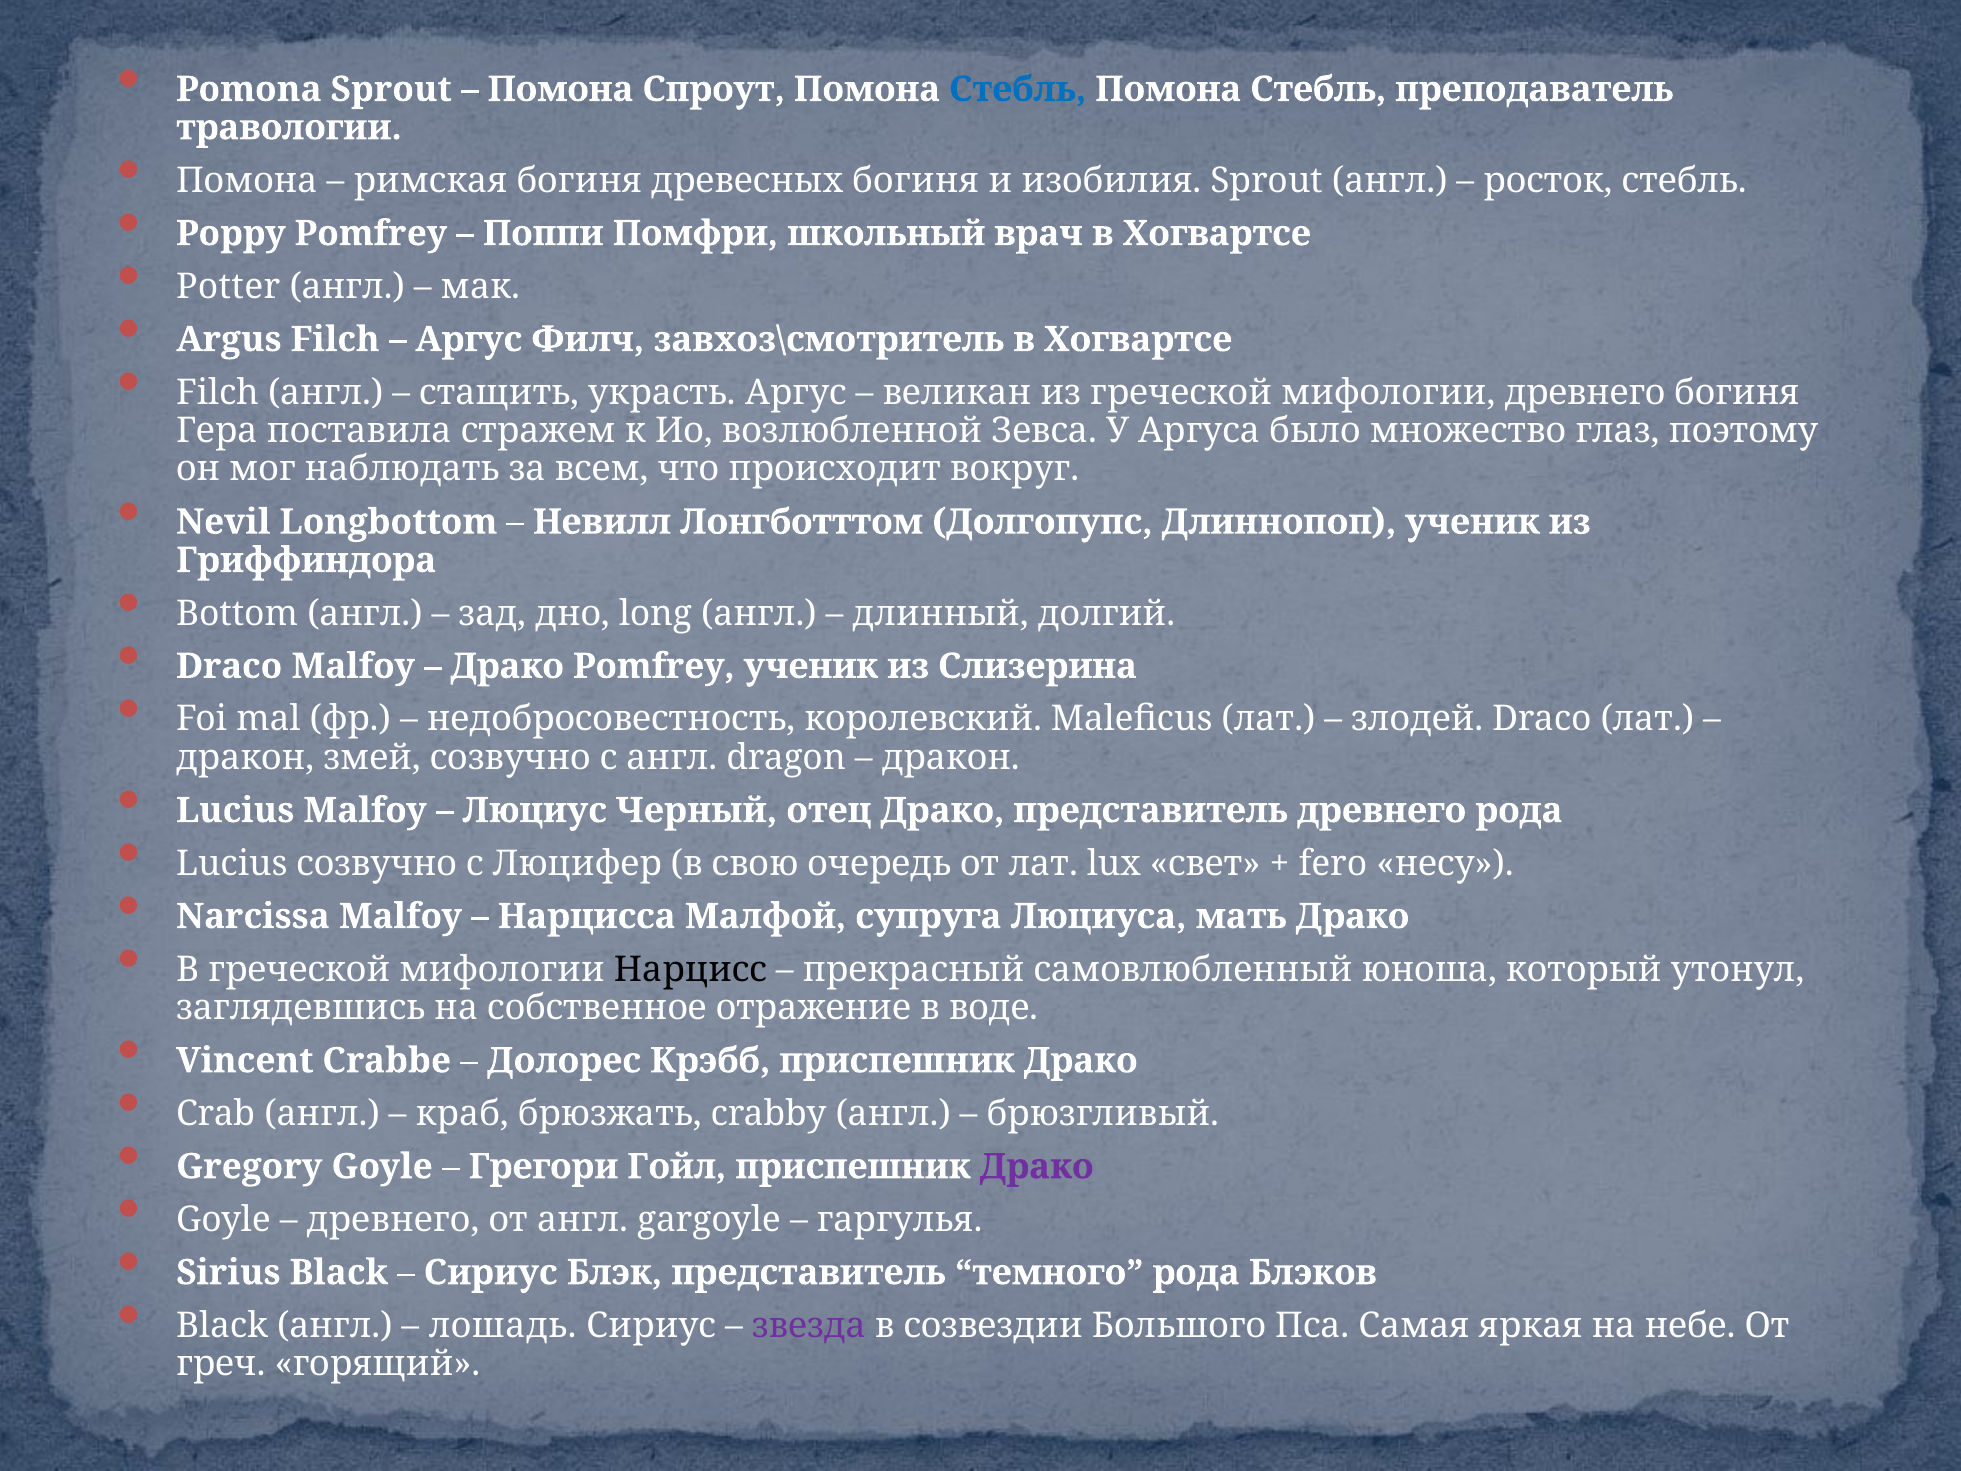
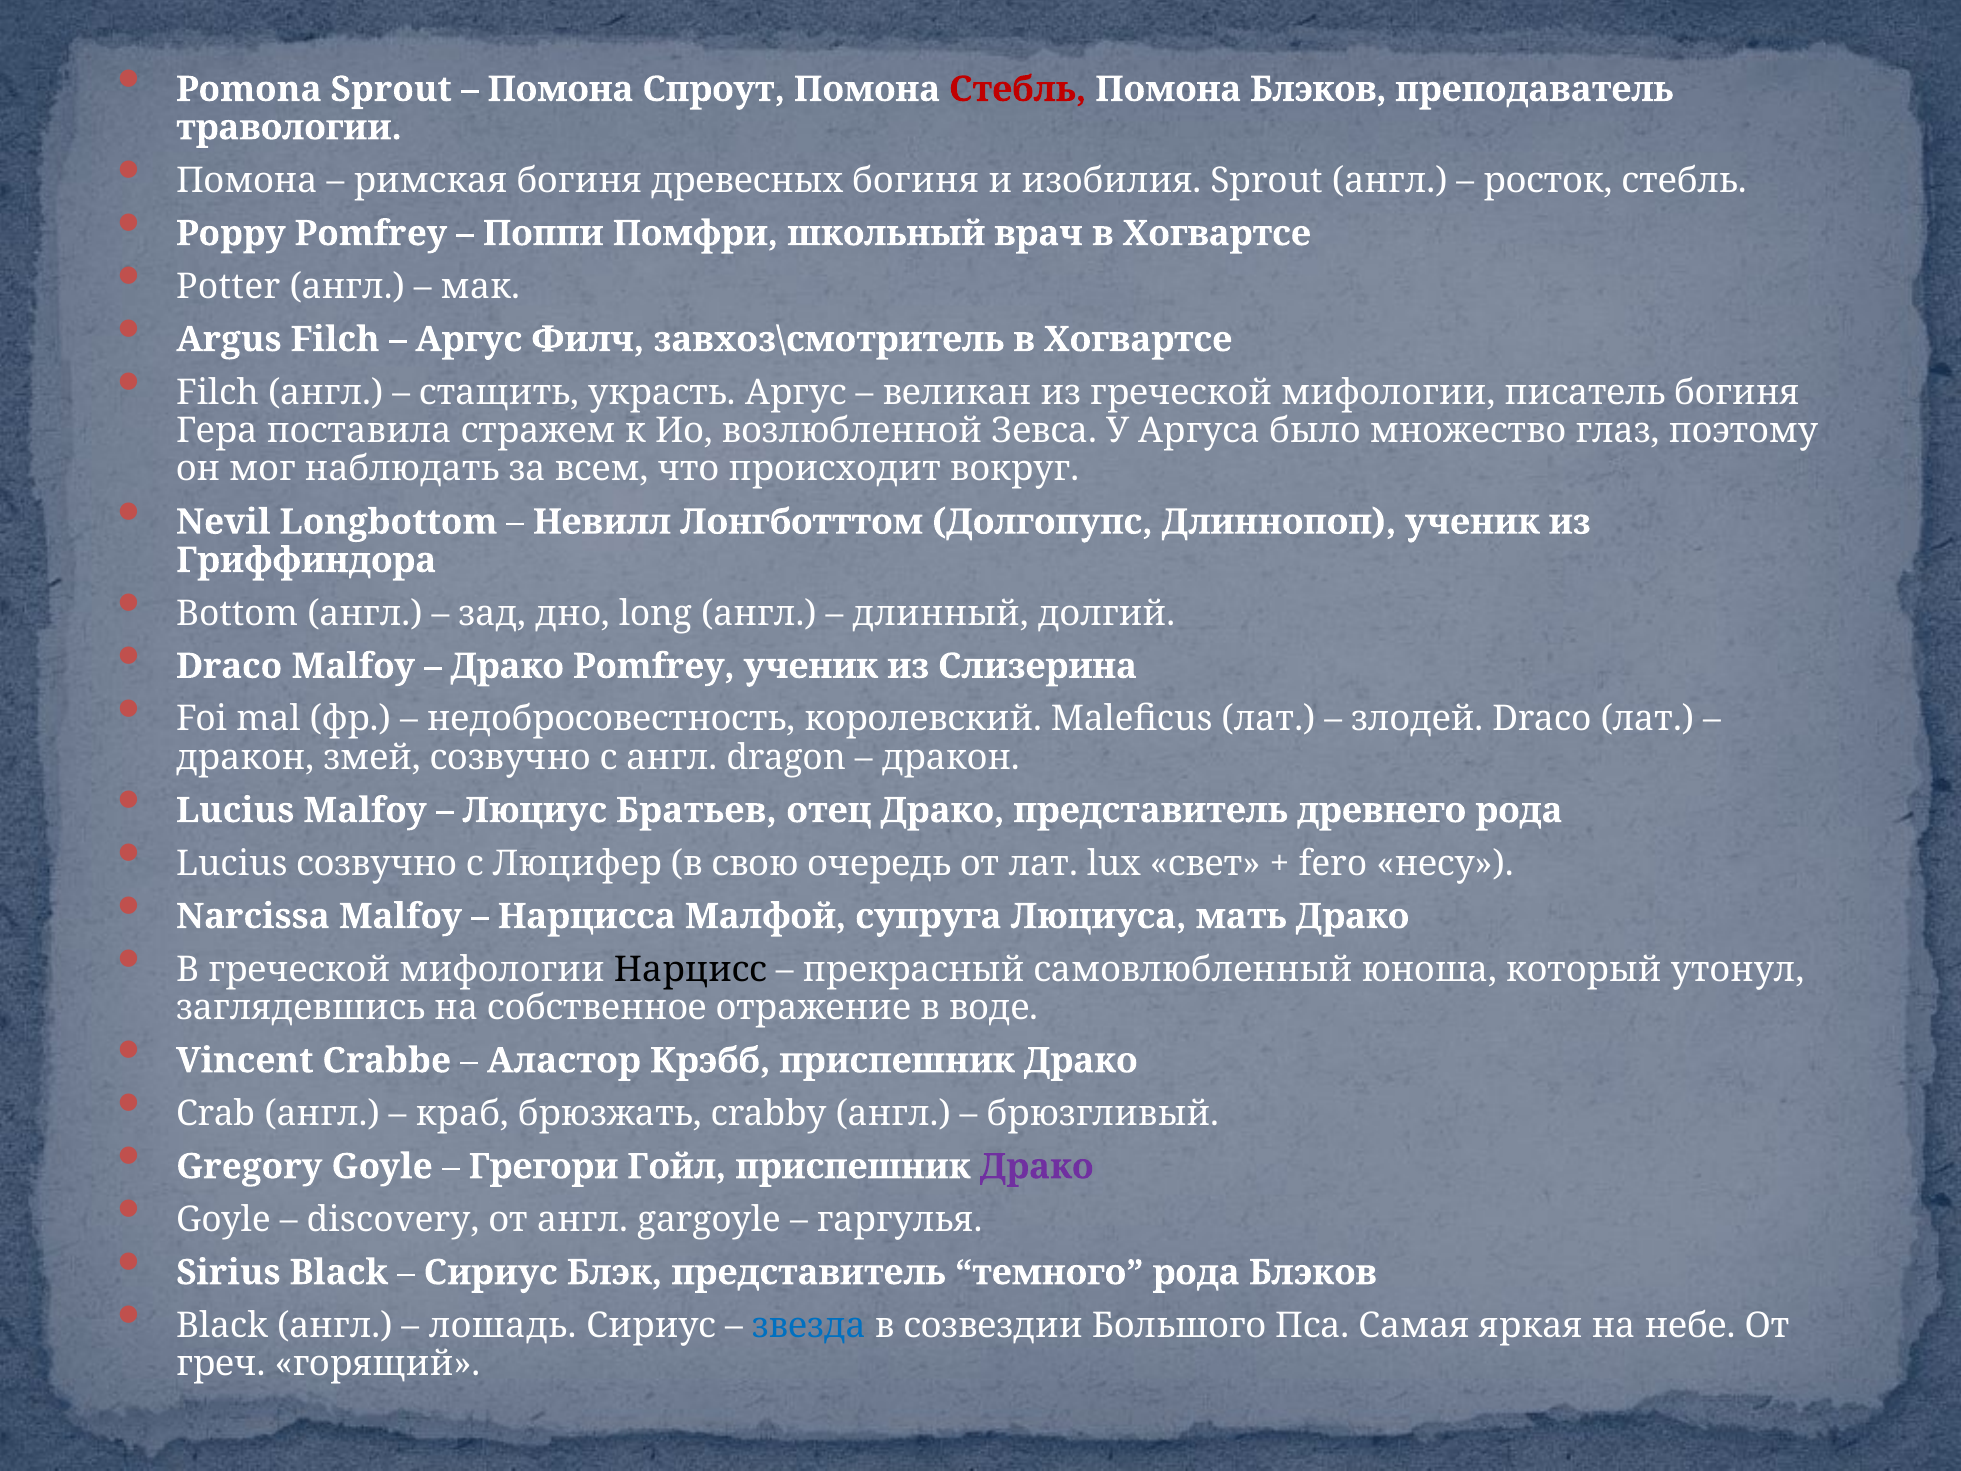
Стебль colour: blue -> red (1018, 89)
Стебль: Стебль -> Блэков (1318, 89)
мифологии древнего: древнего -> писатель (1585, 392)
Черный: Черный -> Братьев (697, 810)
Долорес: Долорес -> Аластор (564, 1061)
древнего: древнего -> discovery (393, 1219)
звезда colour: purple -> blue (809, 1325)
